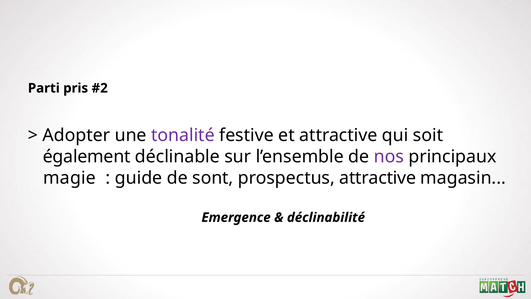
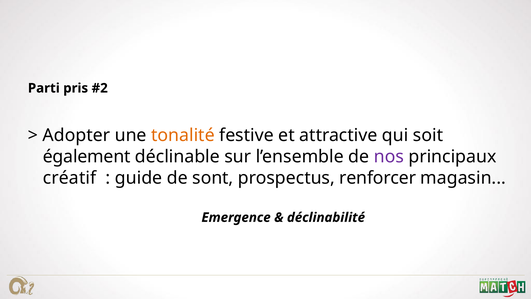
tonalité colour: purple -> orange (183, 135)
magie: magie -> créatif (70, 178)
prospectus attractive: attractive -> renforcer (378, 178)
